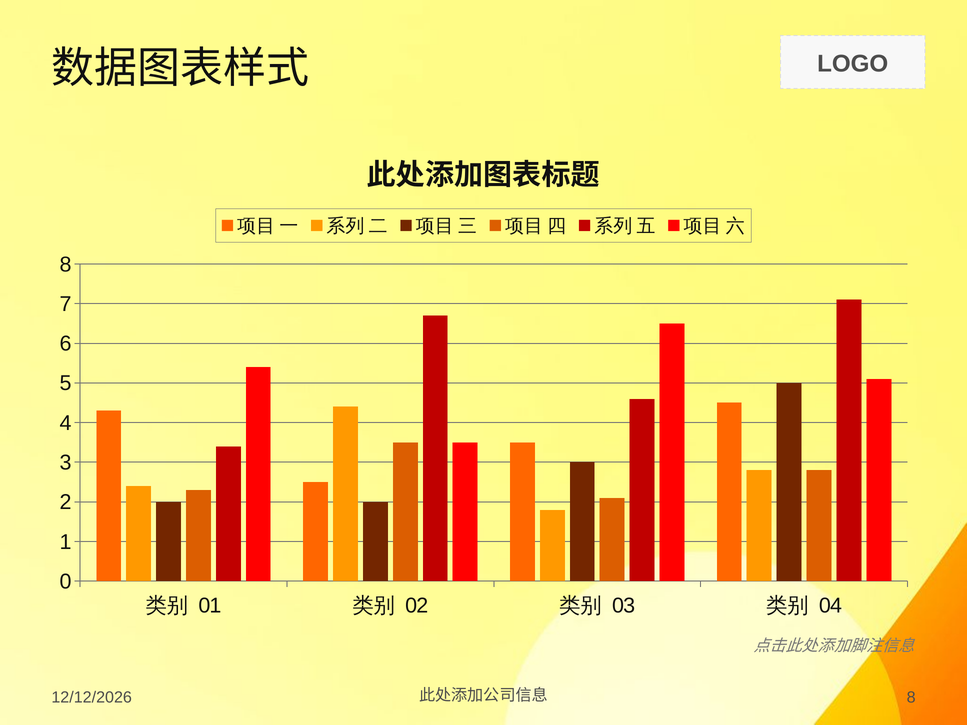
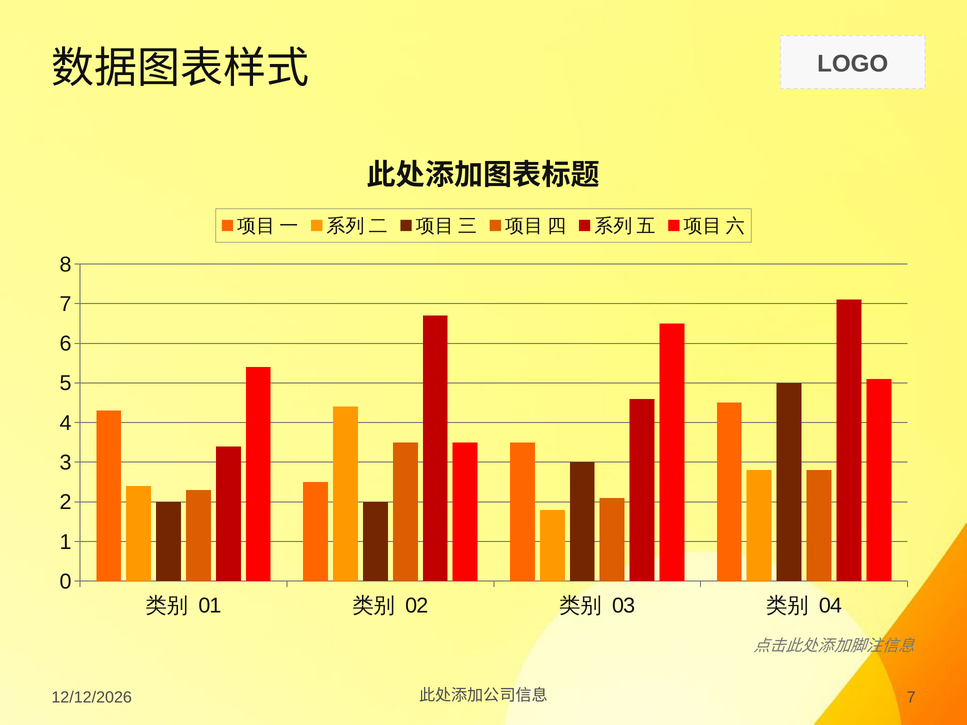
8: 8 -> 7 (911, 698)
